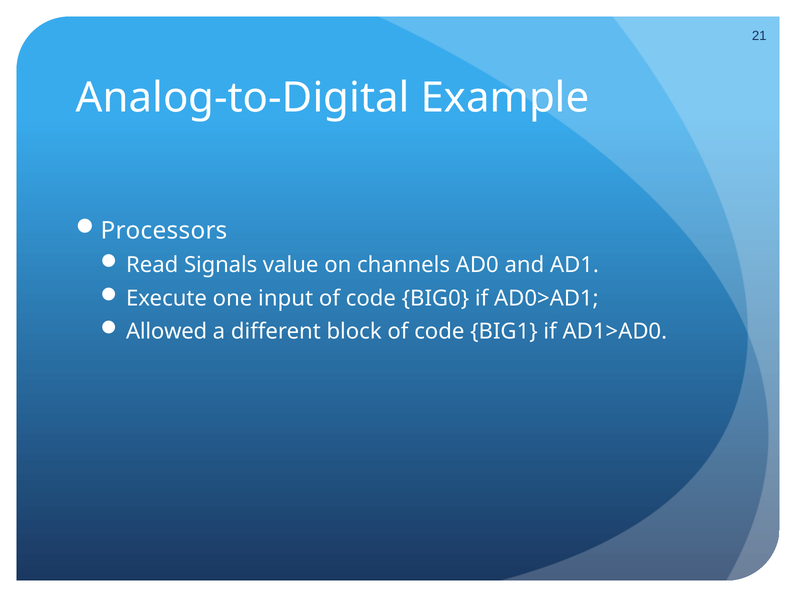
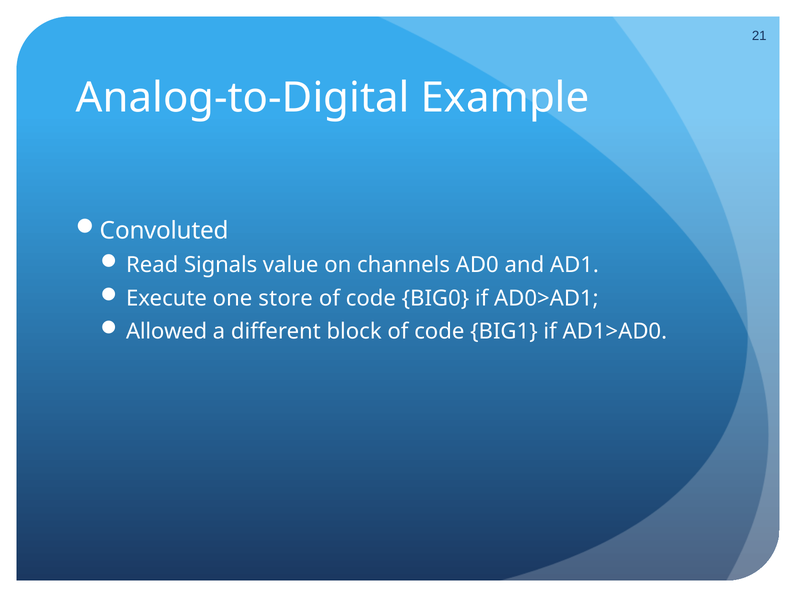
Processors: Processors -> Convoluted (164, 231)
input: input -> store (286, 298)
